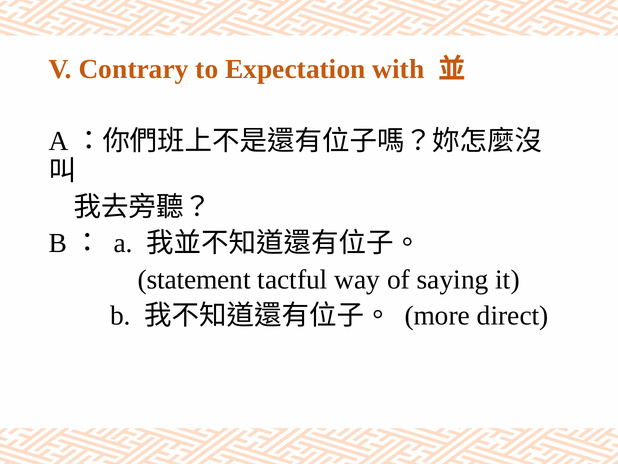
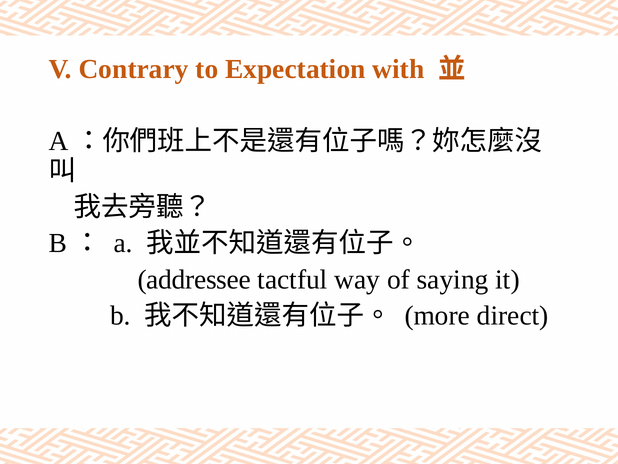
statement: statement -> addressee (194, 279)
